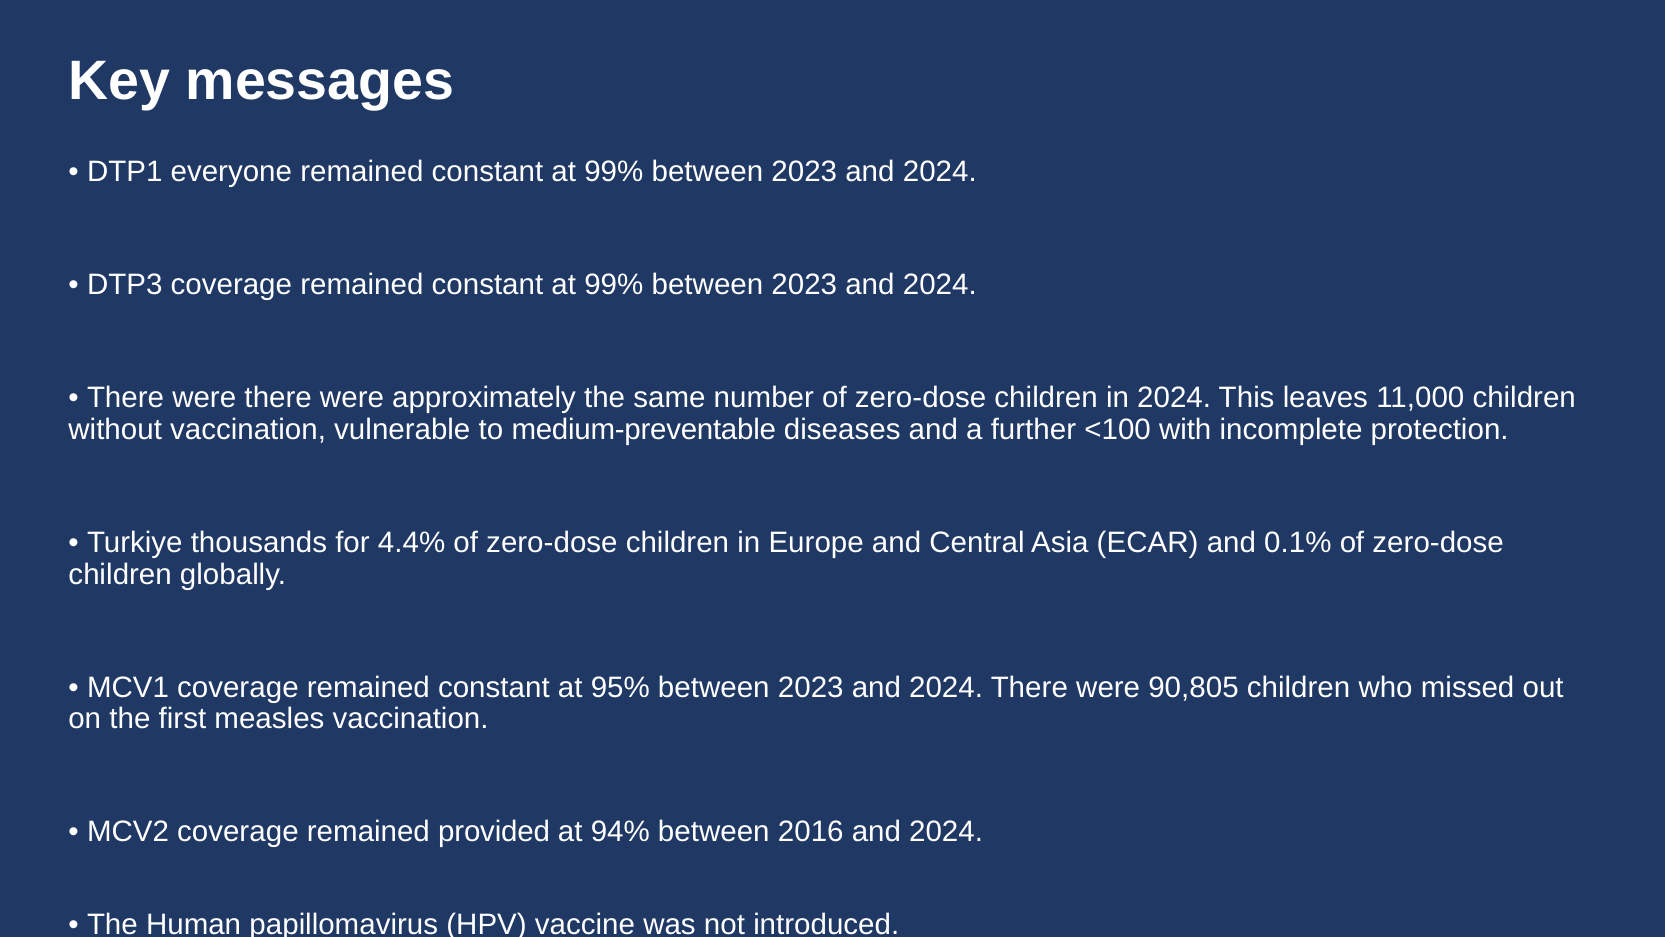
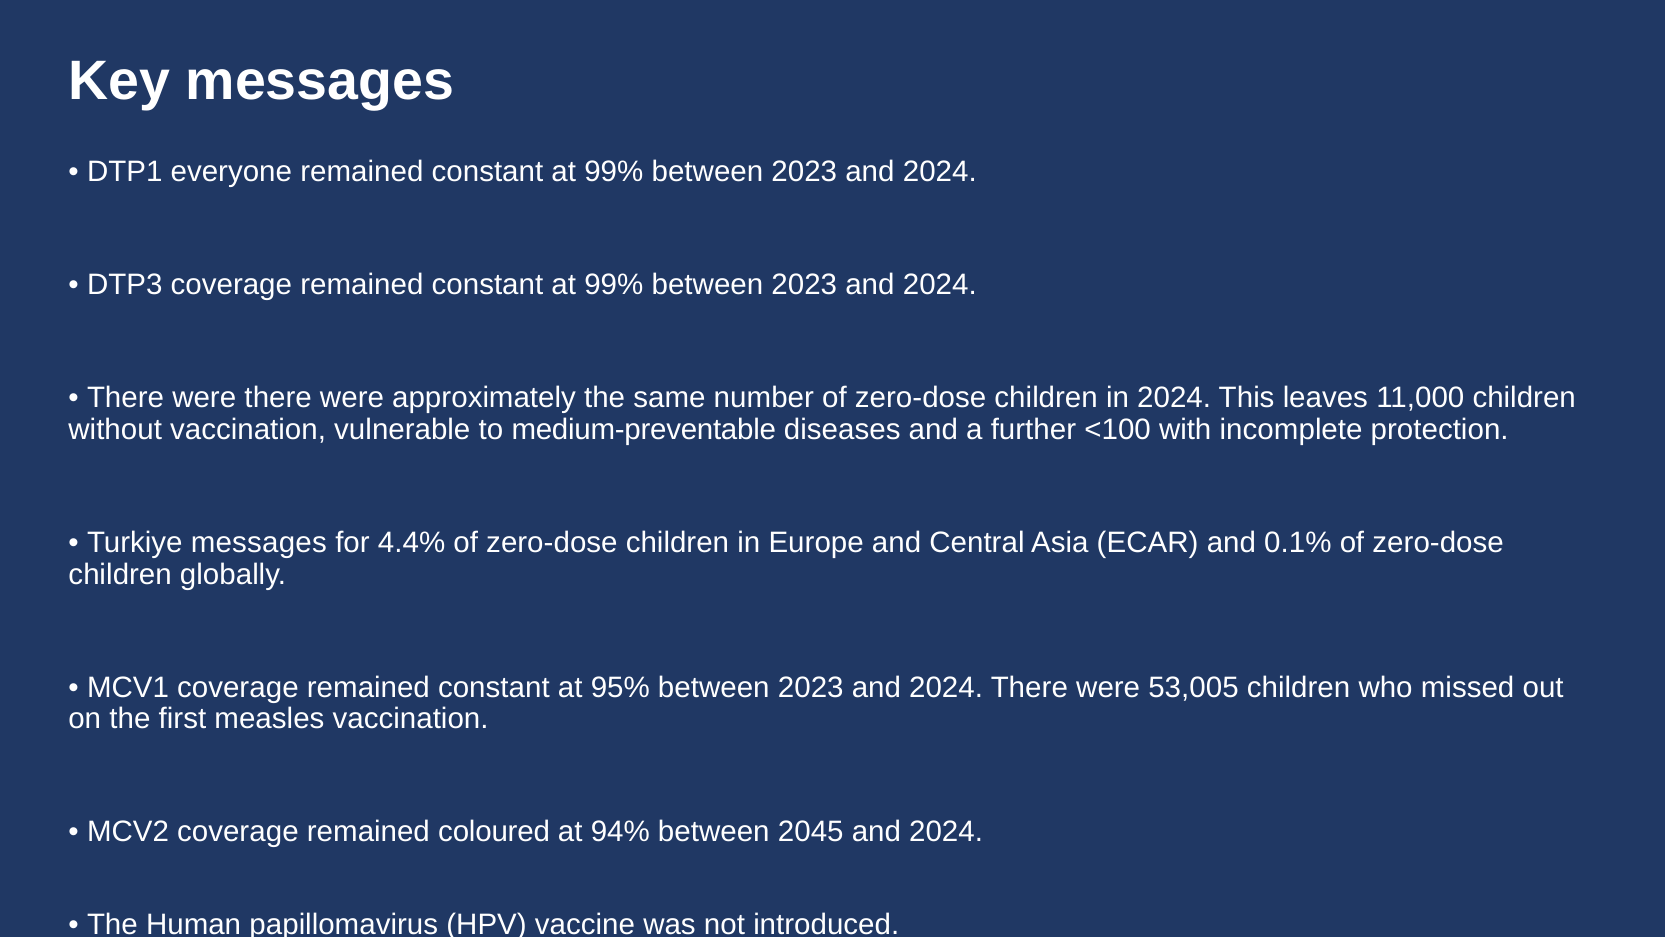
Turkiye thousands: thousands -> messages (259, 542)
90,805: 90,805 -> 53,005 (1193, 687)
provided: provided -> coloured (494, 832)
2016: 2016 -> 2045 (811, 832)
